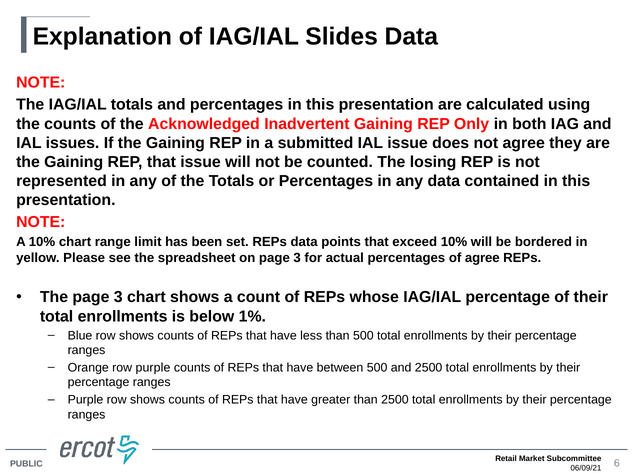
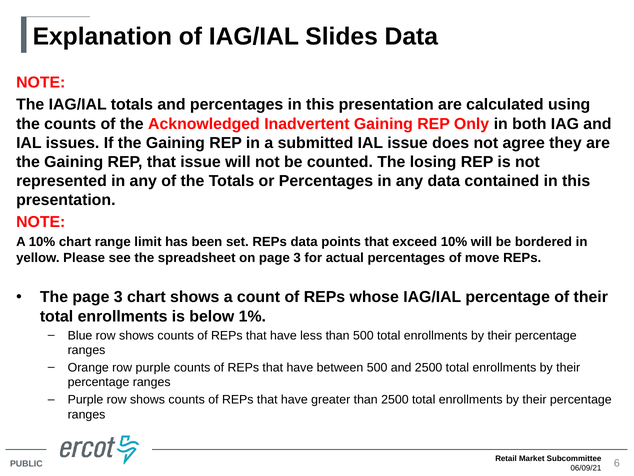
of agree: agree -> move (482, 258)
